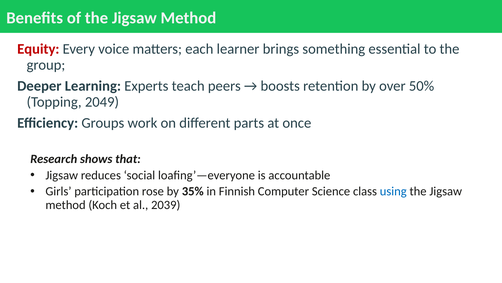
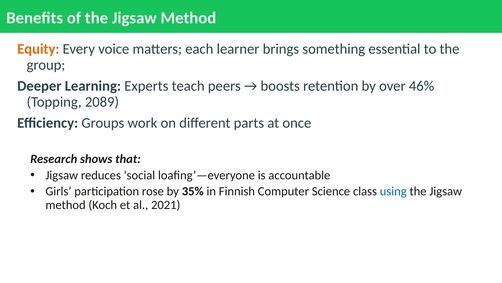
Equity colour: red -> orange (38, 49)
50%: 50% -> 46% (422, 86)
2049: 2049 -> 2089 (102, 102)
2039: 2039 -> 2021 (166, 205)
